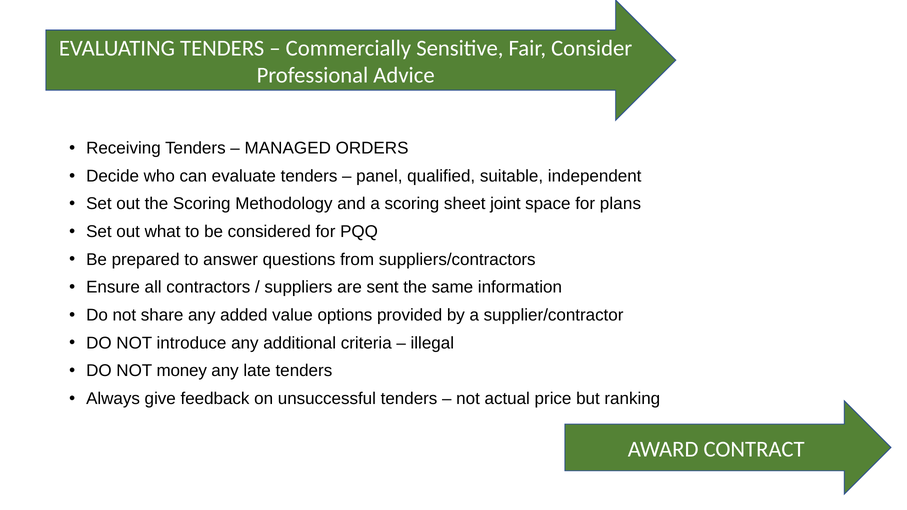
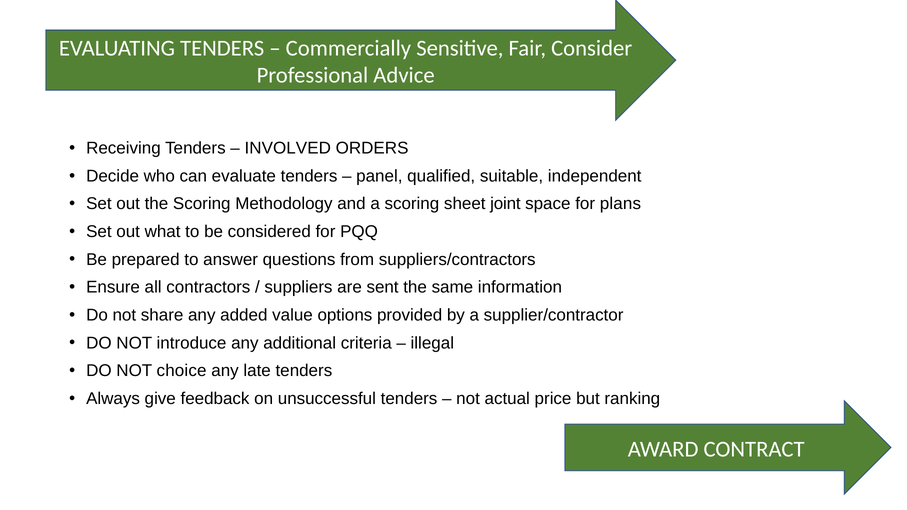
MANAGED: MANAGED -> INVOLVED (288, 148)
money: money -> choice (182, 371)
